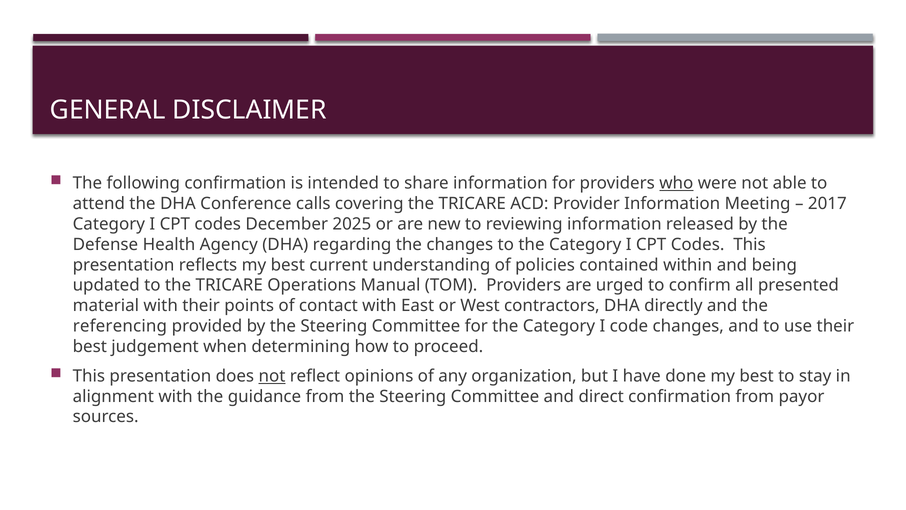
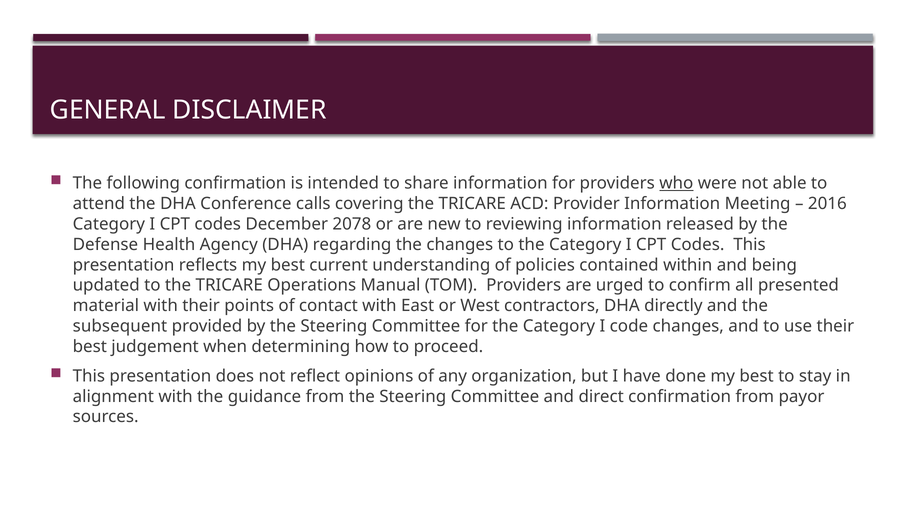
2017: 2017 -> 2016 (827, 204)
2025: 2025 -> 2078 (352, 224)
referencing: referencing -> subsequent (120, 326)
not underline: present -> none (272, 376)
